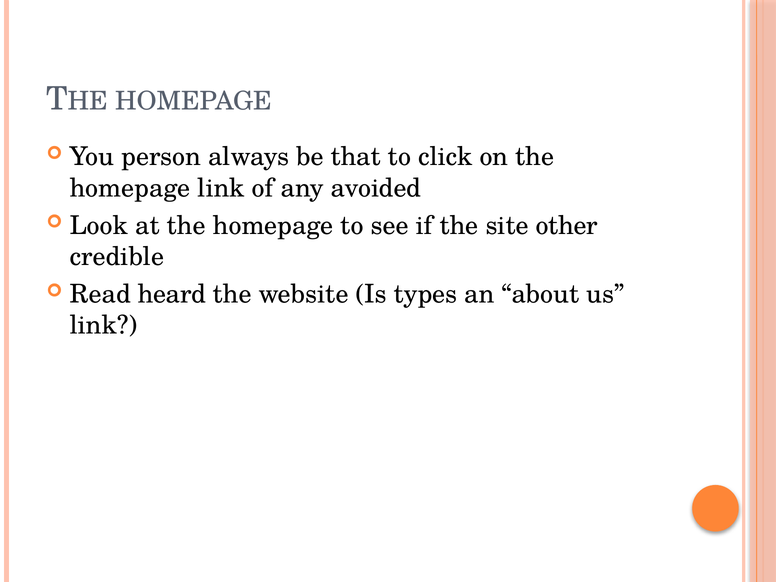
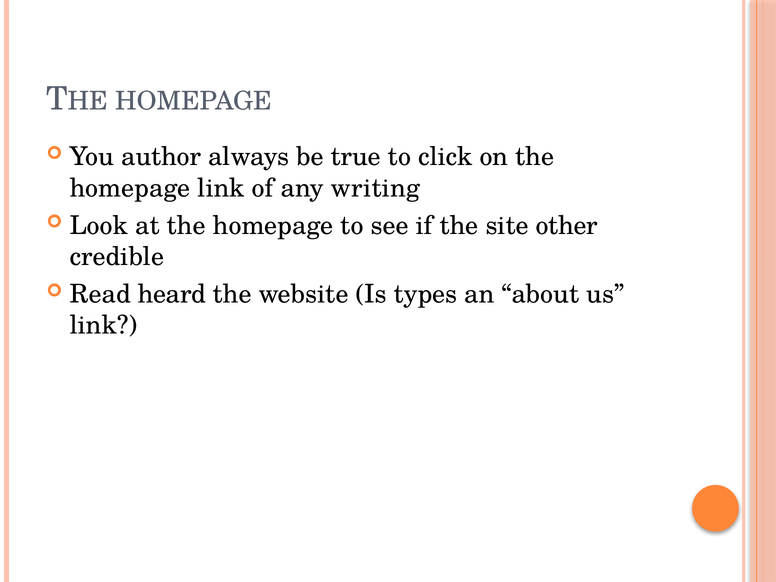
person: person -> author (161, 157)
that: that -> true (356, 157)
avoided: avoided -> writing (376, 188)
